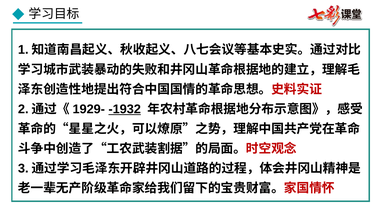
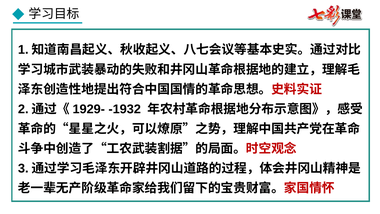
-1932 underline: present -> none (125, 109)
